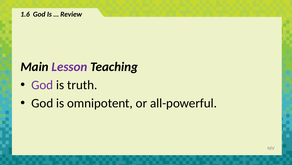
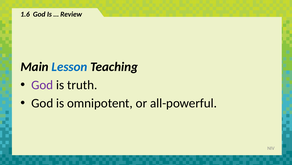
Lesson colour: purple -> blue (69, 67)
